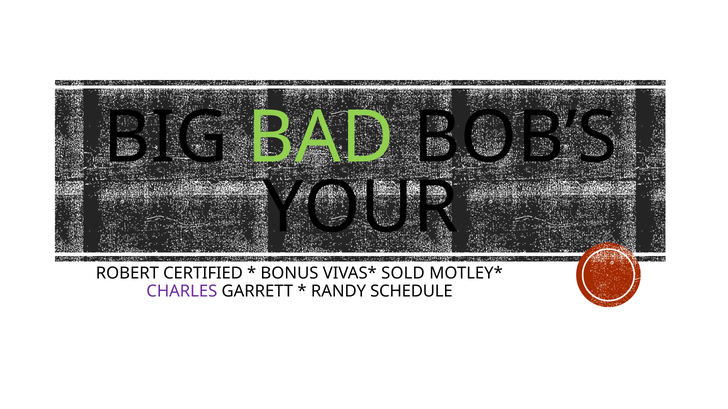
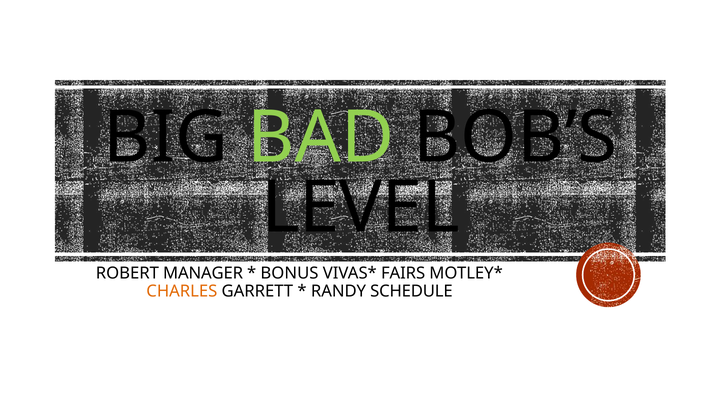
YOUR: YOUR -> LEVEL (361, 208)
CERTIFIED: CERTIFIED -> MANAGER (203, 274)
SOLD: SOLD -> FAIRS (403, 274)
CHARLES colour: purple -> orange (182, 292)
